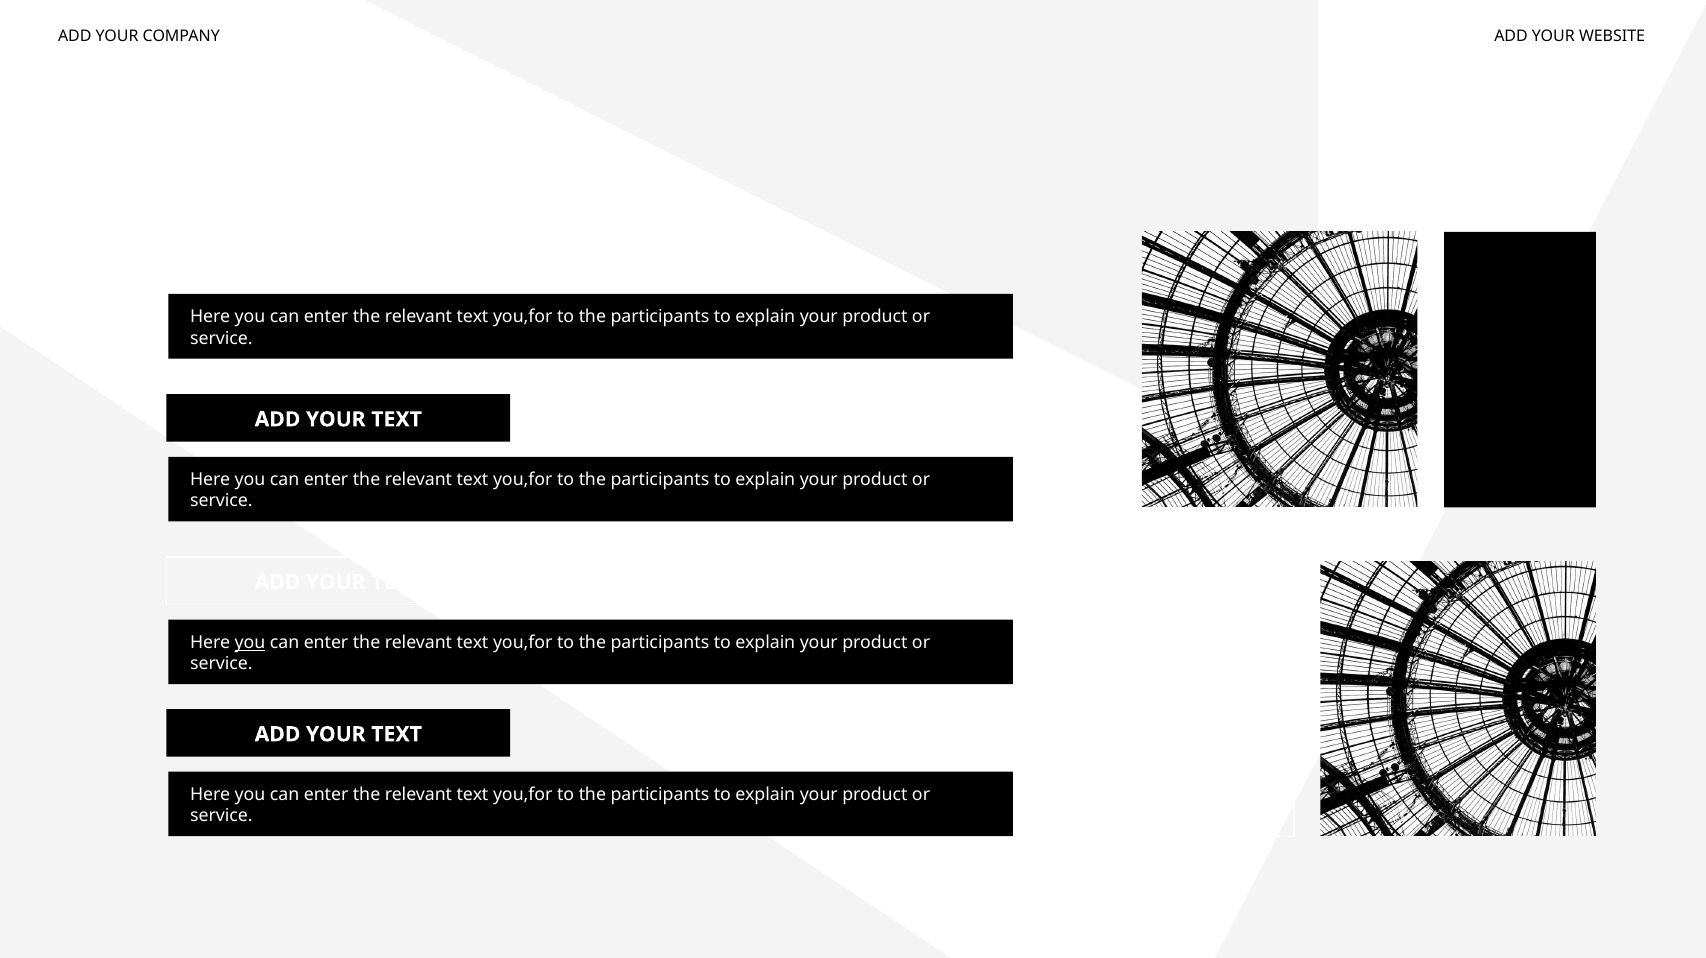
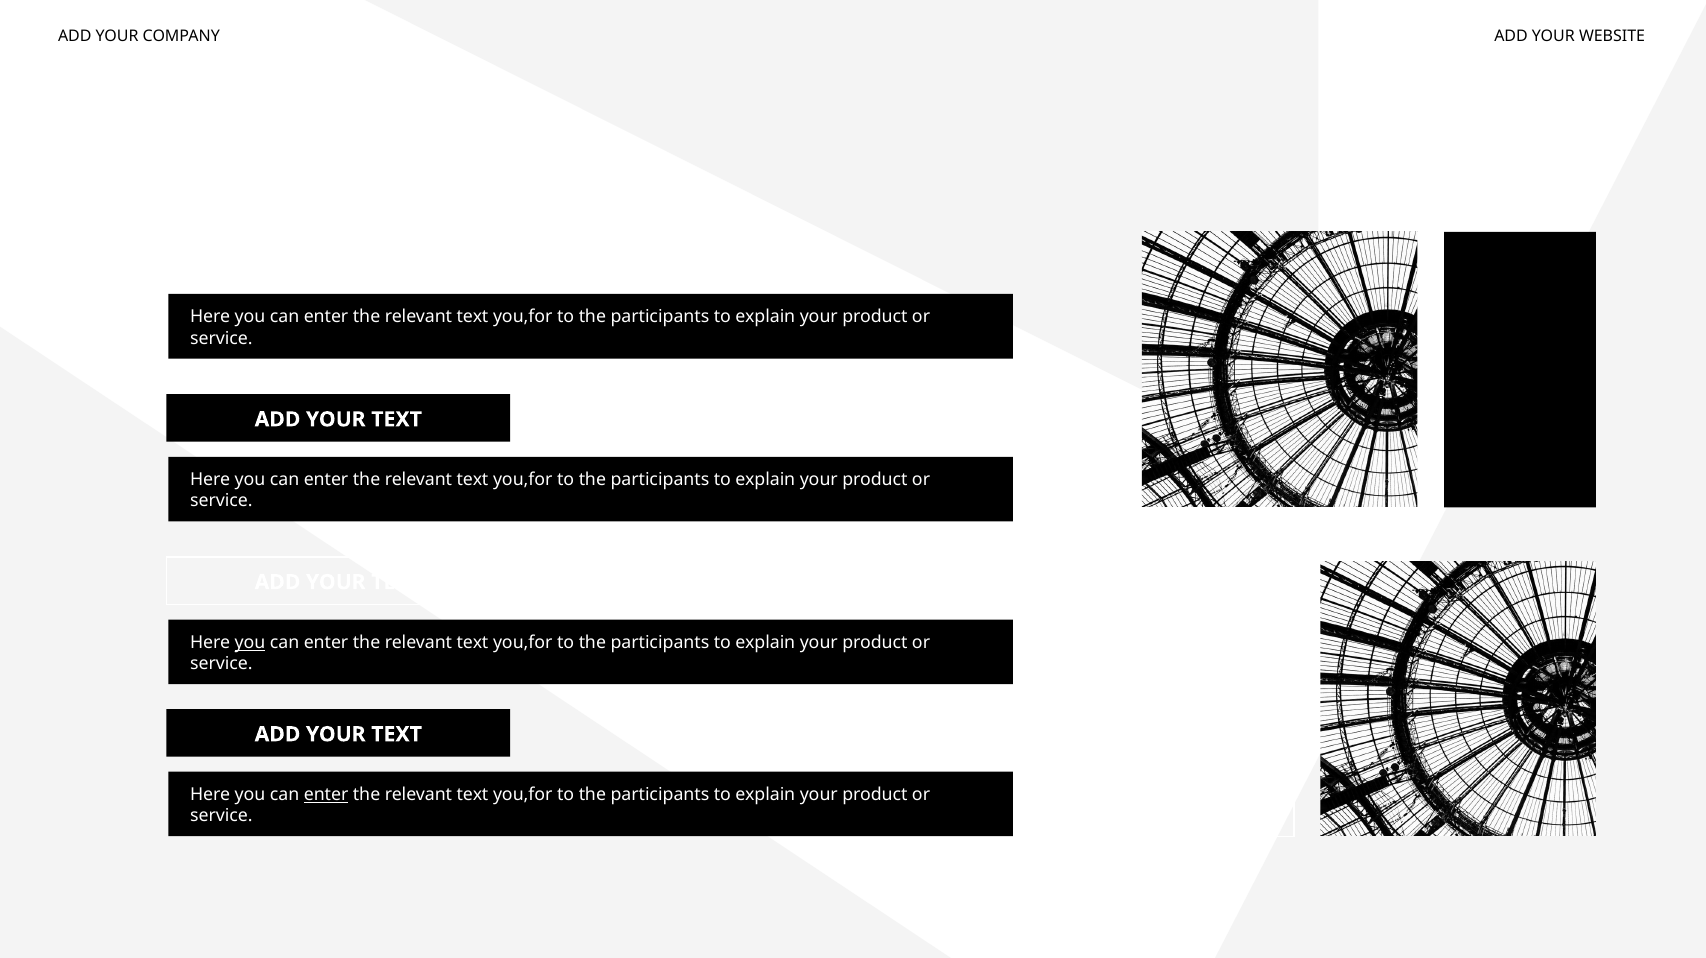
enter underline: none -> present (326, 795)
